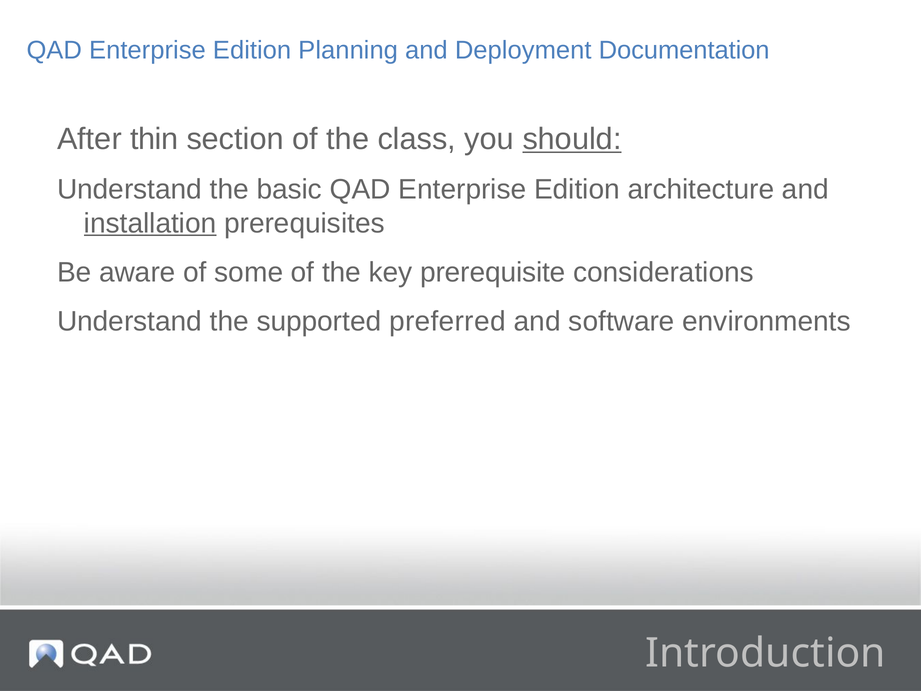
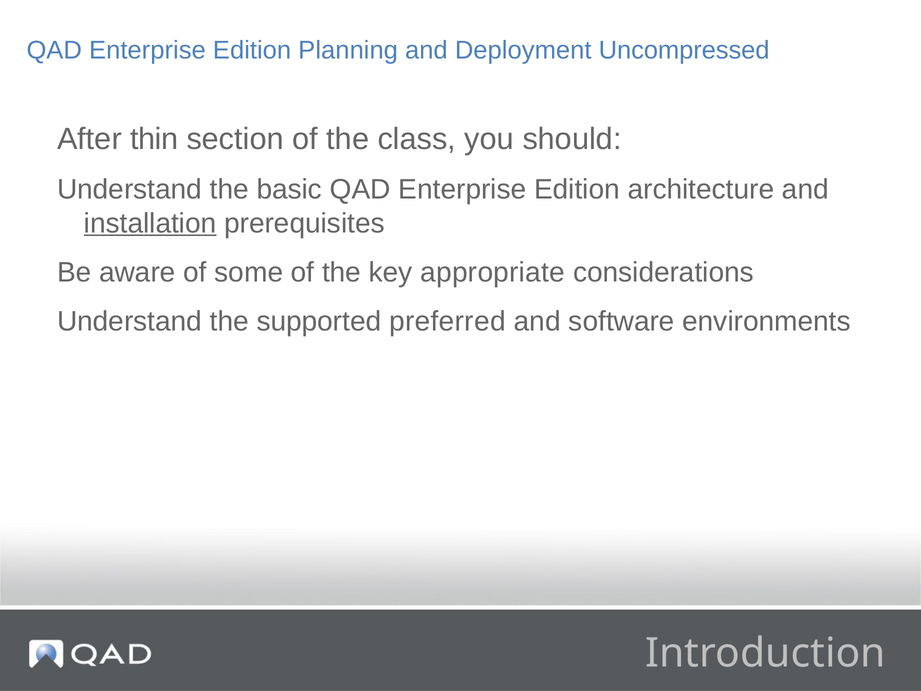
Documentation: Documentation -> Uncompressed (684, 50)
should underline: present -> none (572, 139)
prerequisite: prerequisite -> appropriate (493, 272)
